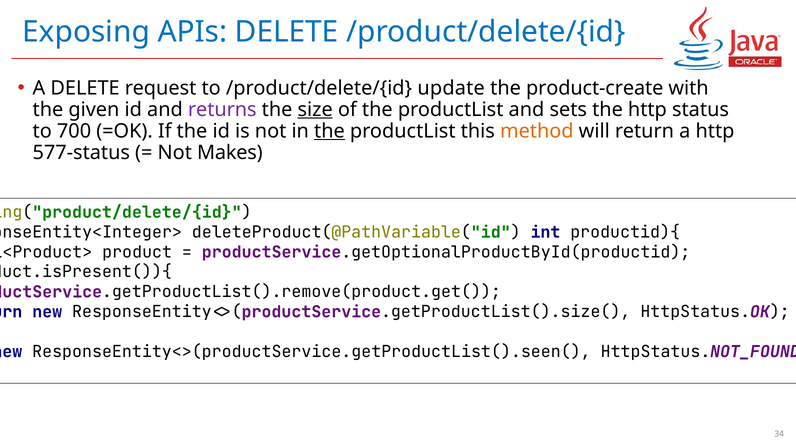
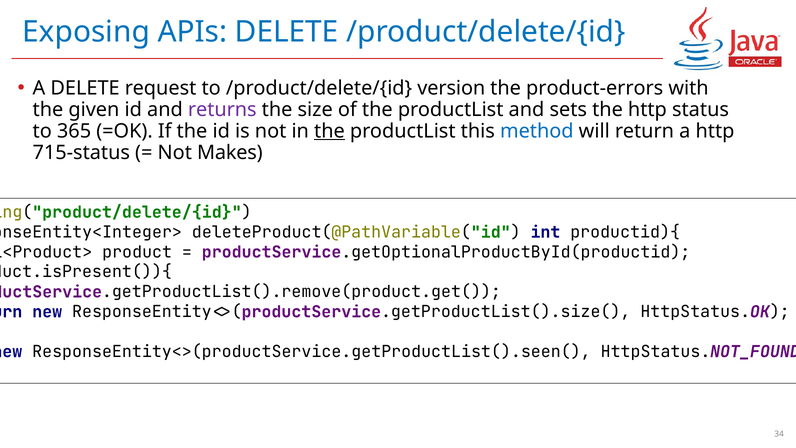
update: update -> version (451, 88)
product-create: product-create -> product-errors (595, 88)
size underline: present -> none (315, 109)
700: 700 -> 365 (74, 131)
method colour: orange -> blue (537, 131)
577-status: 577-status -> 715-status (81, 152)
